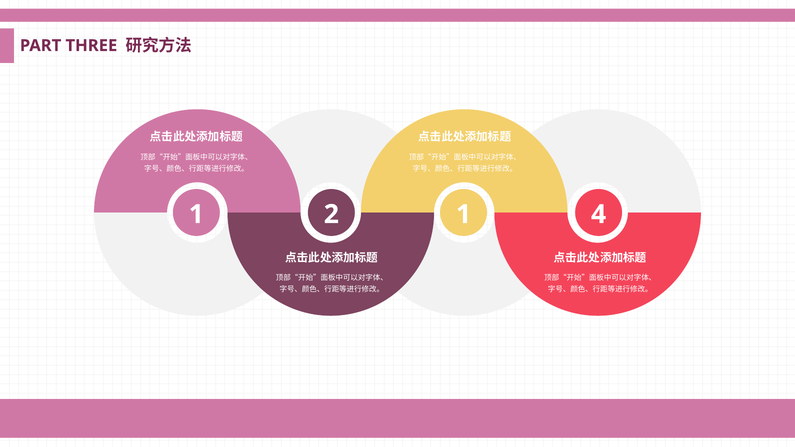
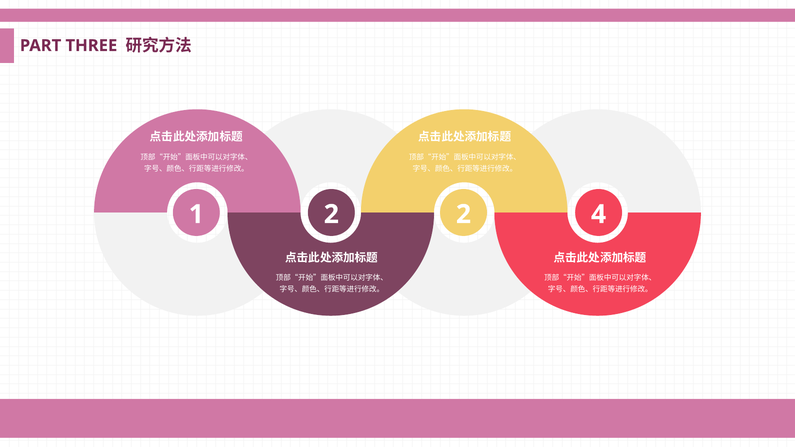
2 1: 1 -> 2 (464, 214)
